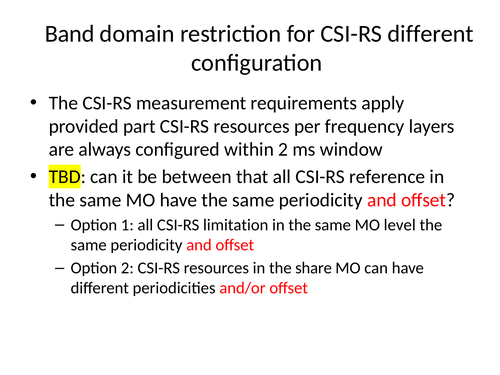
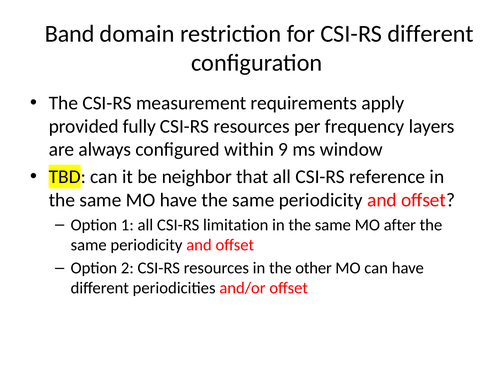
part: part -> fully (139, 126)
within 2: 2 -> 9 (283, 150)
between: between -> neighbor (197, 177)
level: level -> after (400, 225)
share: share -> other (314, 268)
